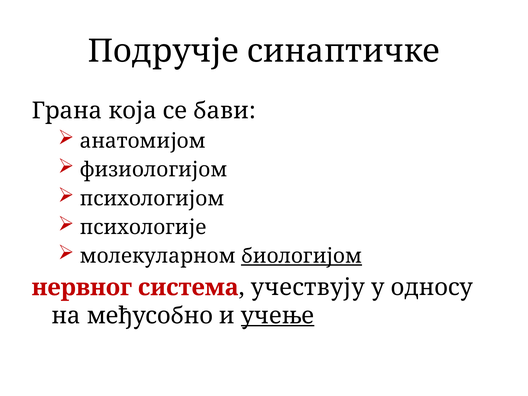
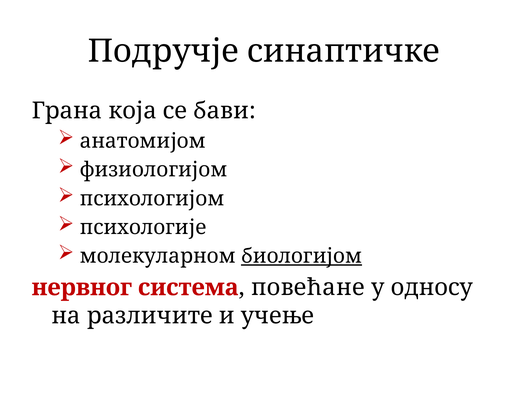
учествују: учествују -> повећане (308, 287)
међусобно: међусобно -> различите (150, 316)
учење underline: present -> none (278, 316)
